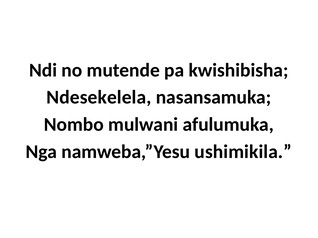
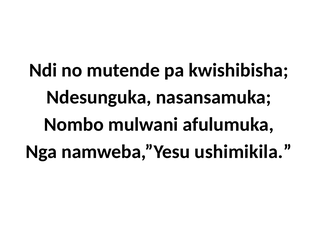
Ndesekelela: Ndesekelela -> Ndesunguka (99, 98)
